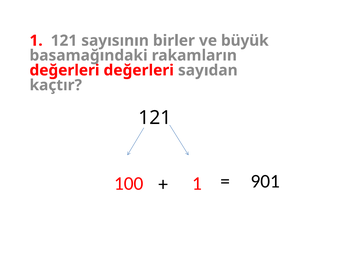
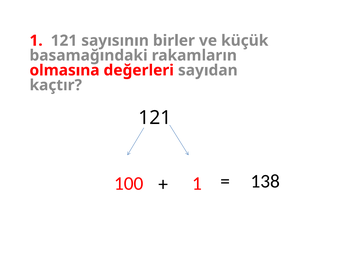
büyük: büyük -> küçük (245, 41)
değerleri: değerleri -> olmasına (65, 70)
901: 901 -> 138 (265, 181)
